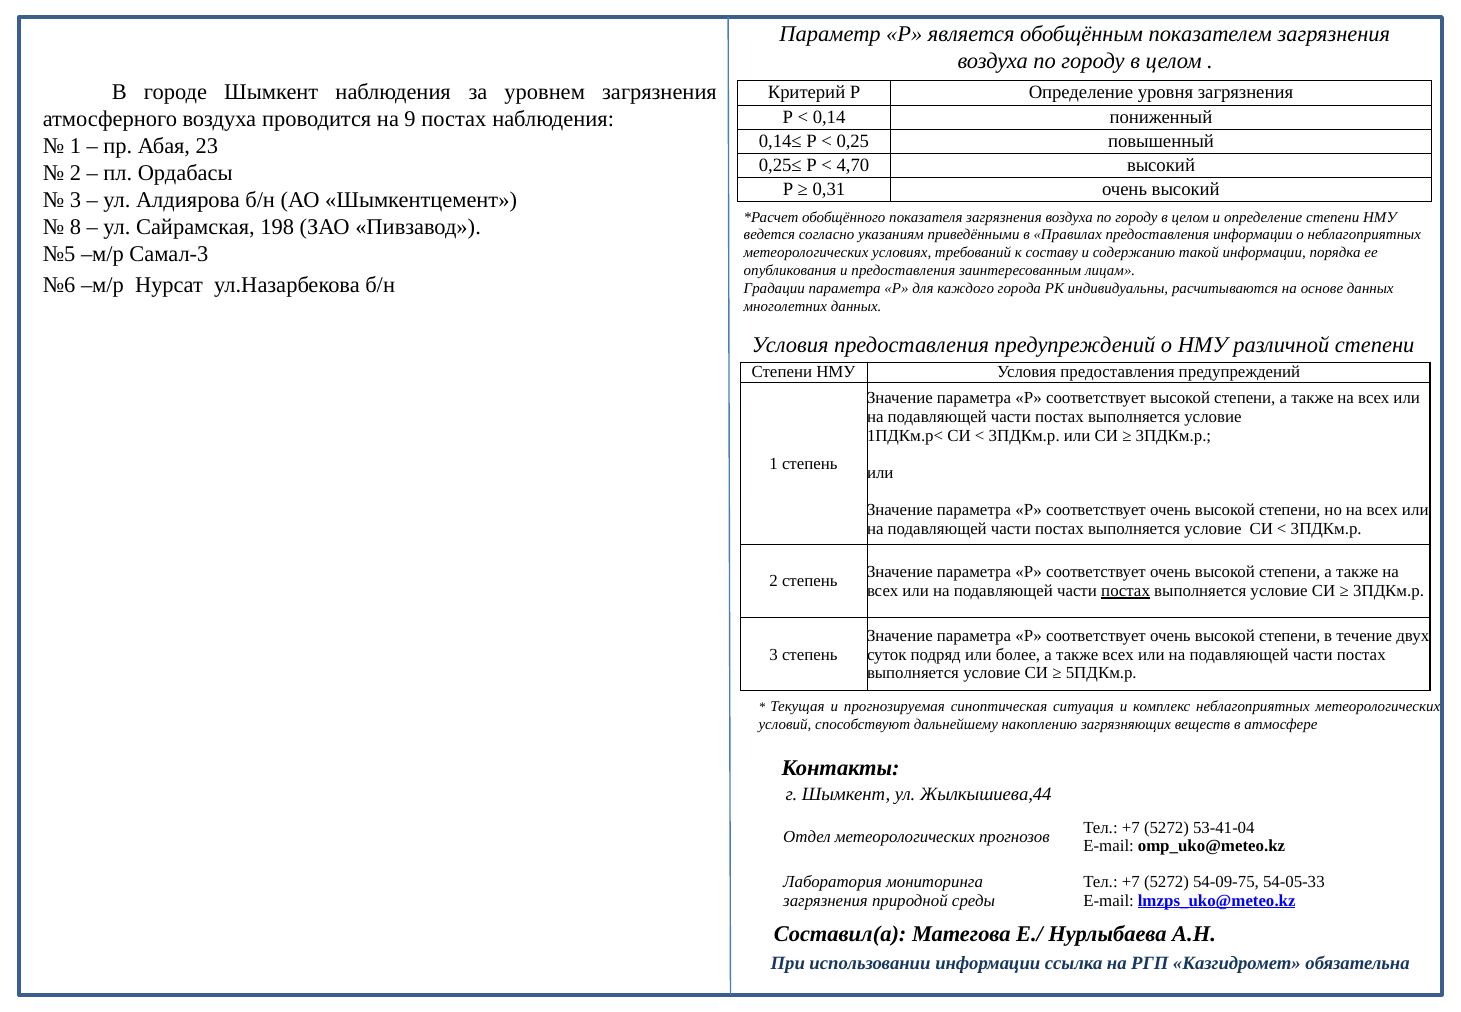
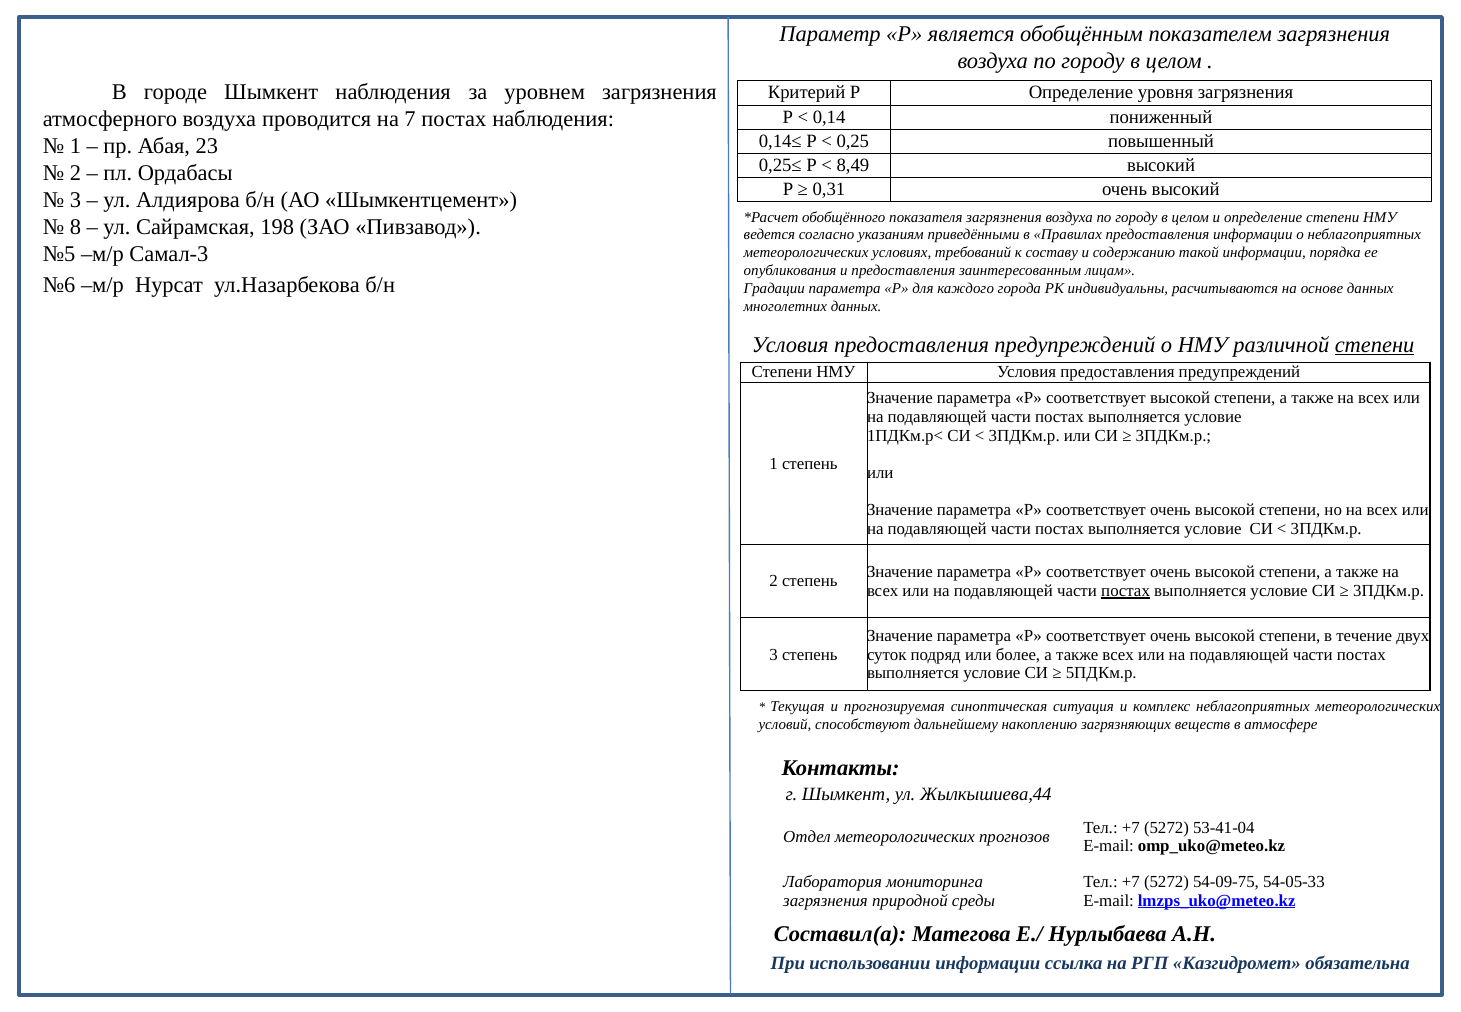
9: 9 -> 7 (410, 119)
4,70: 4,70 -> 8,49 (853, 165)
степени underline: none -> present (1375, 344)
